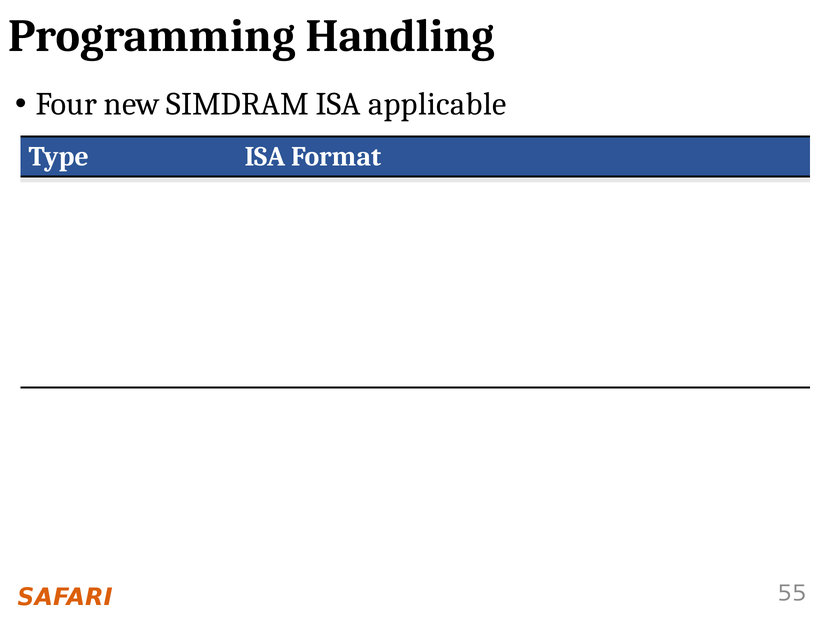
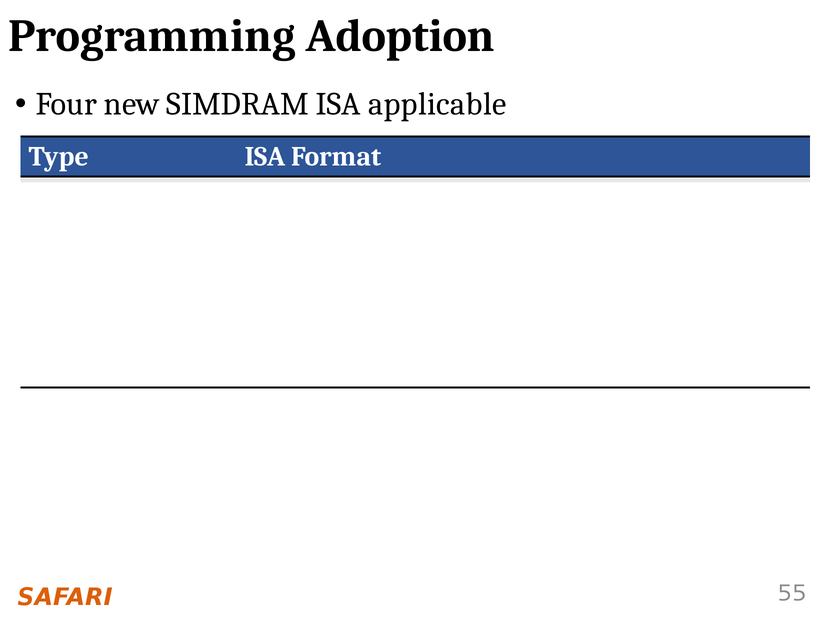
Handling: Handling -> Adoption (400, 36)
